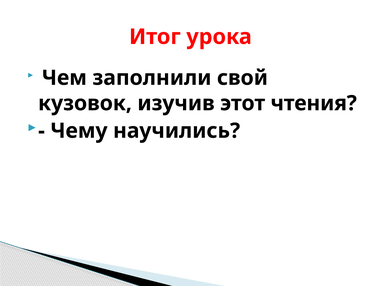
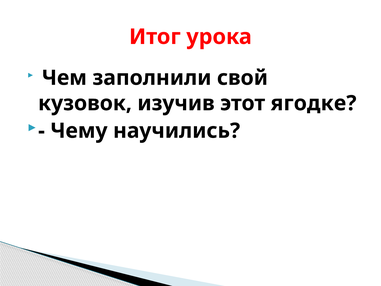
чтения: чтения -> ягодке (314, 103)
